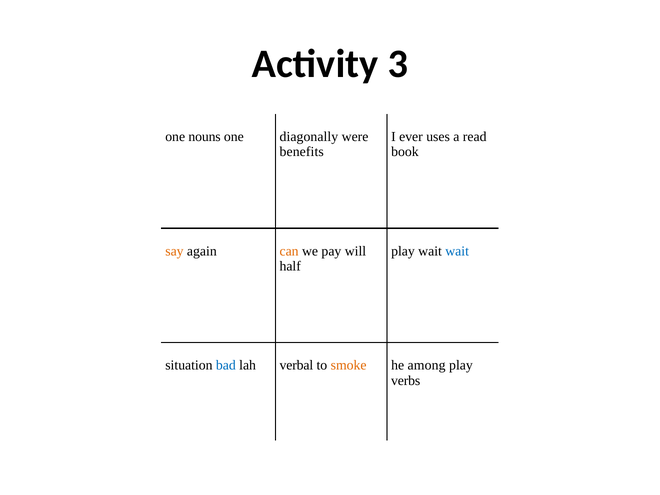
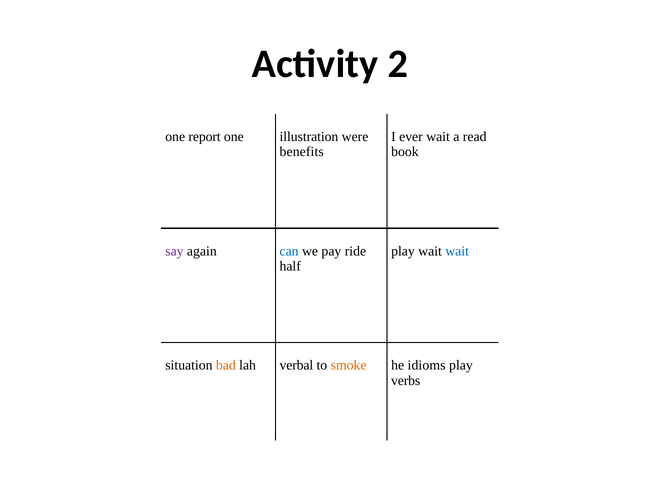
3: 3 -> 2 (398, 64)
nouns: nouns -> report (205, 137)
diagonally: diagonally -> illustration (309, 137)
ever uses: uses -> wait (438, 137)
say colour: orange -> purple (174, 251)
can colour: orange -> blue (289, 251)
will: will -> ride (355, 251)
bad colour: blue -> orange (226, 365)
among: among -> idioms (427, 365)
